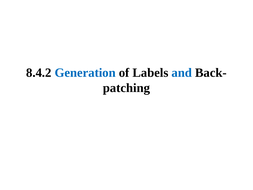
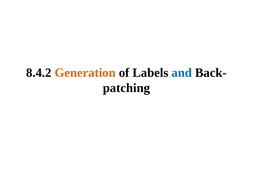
Generation colour: blue -> orange (85, 73)
